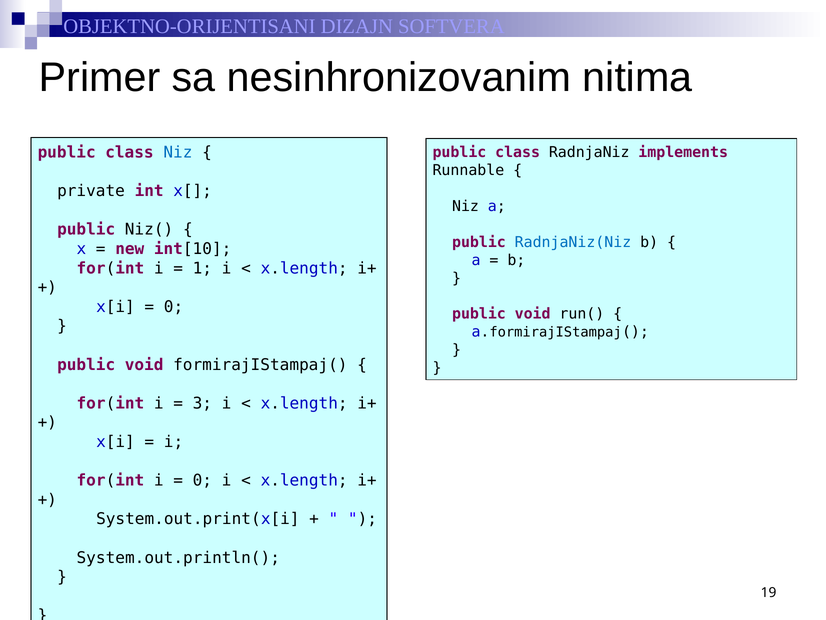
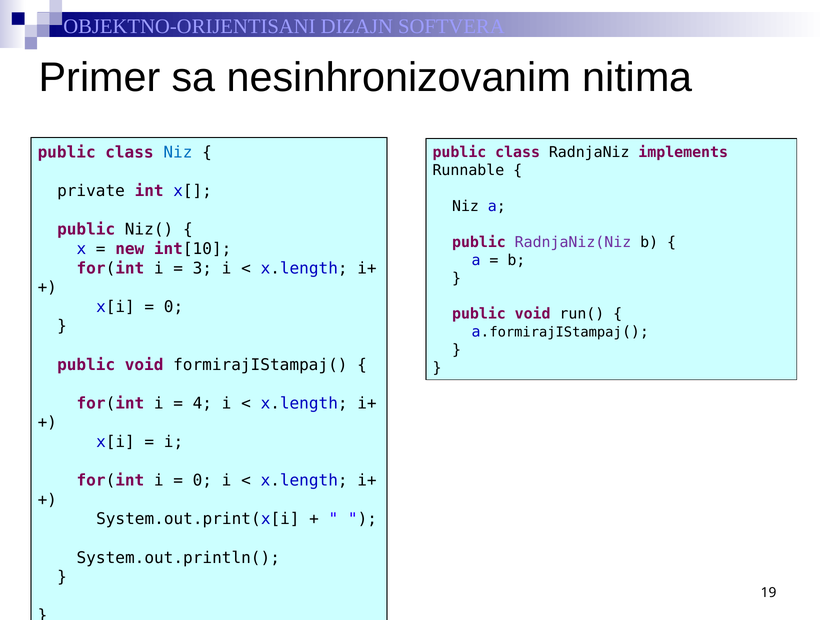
RadnjaNiz(Niz colour: blue -> purple (573, 242)
1: 1 -> 3 (202, 268)
3: 3 -> 4 (202, 403)
